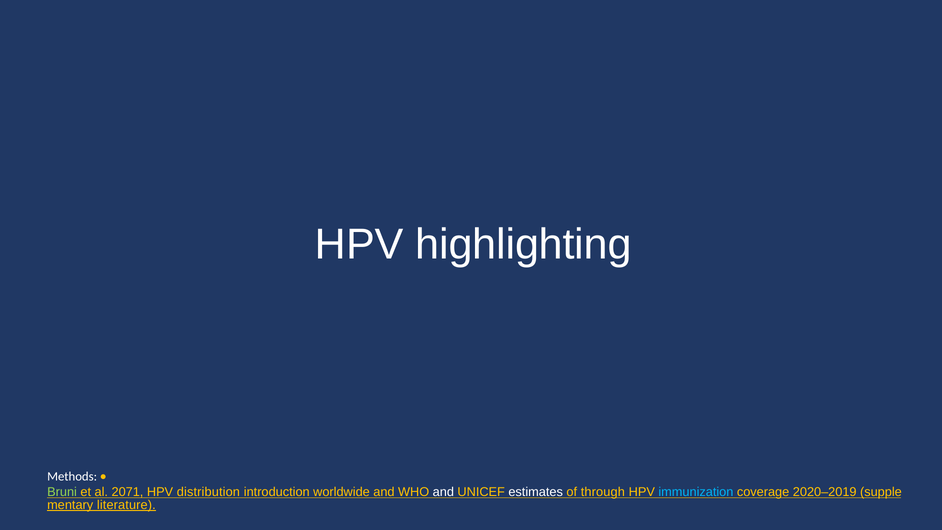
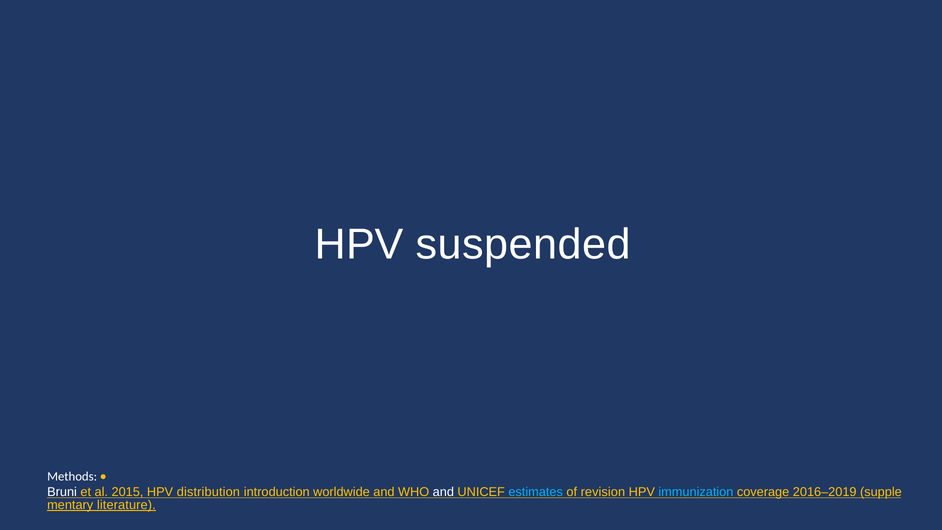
highlighting: highlighting -> suspended (523, 244)
Bruni colour: light green -> white (62, 492)
2071: 2071 -> 2015 (127, 492)
estimates colour: white -> light blue (536, 492)
through: through -> revision (603, 492)
2020–2019: 2020–2019 -> 2016–2019 (825, 492)
